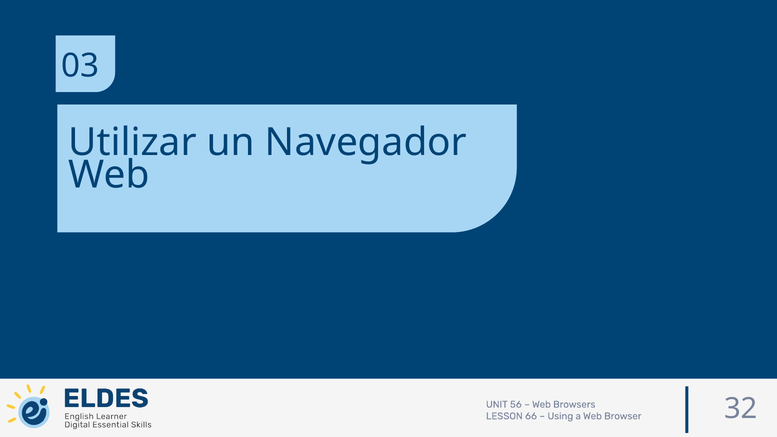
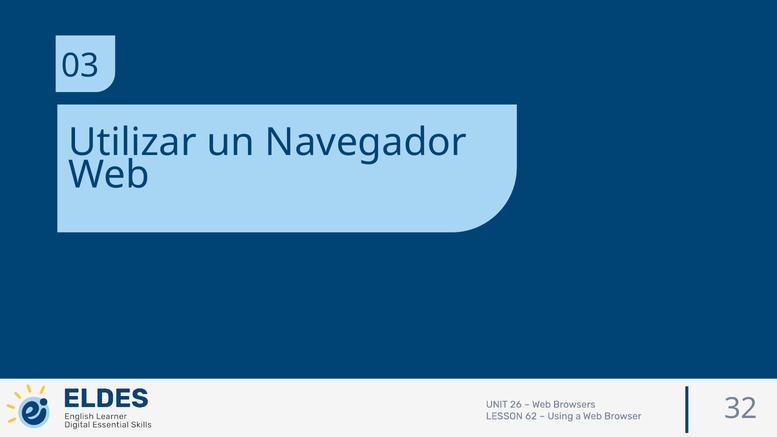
56: 56 -> 26 (516, 404)
66: 66 -> 62 (531, 416)
